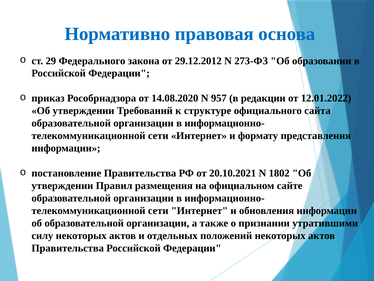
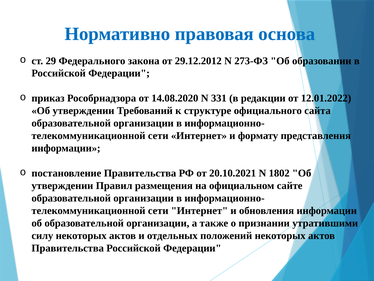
957: 957 -> 331 (219, 98)
